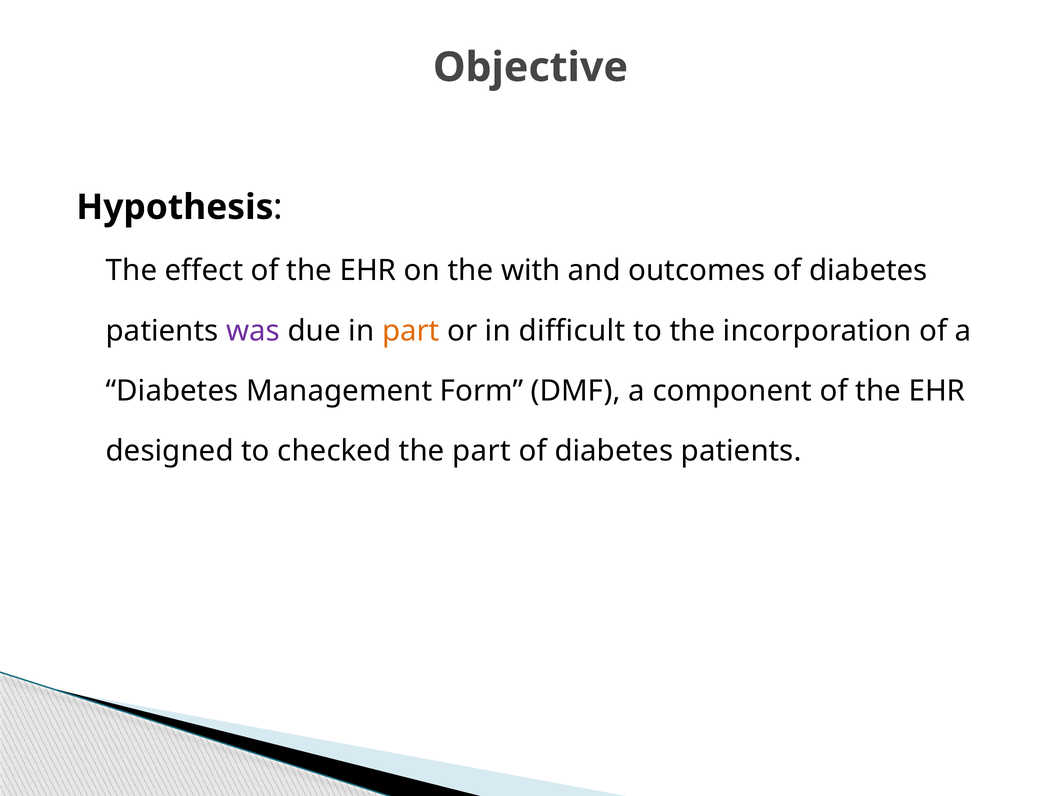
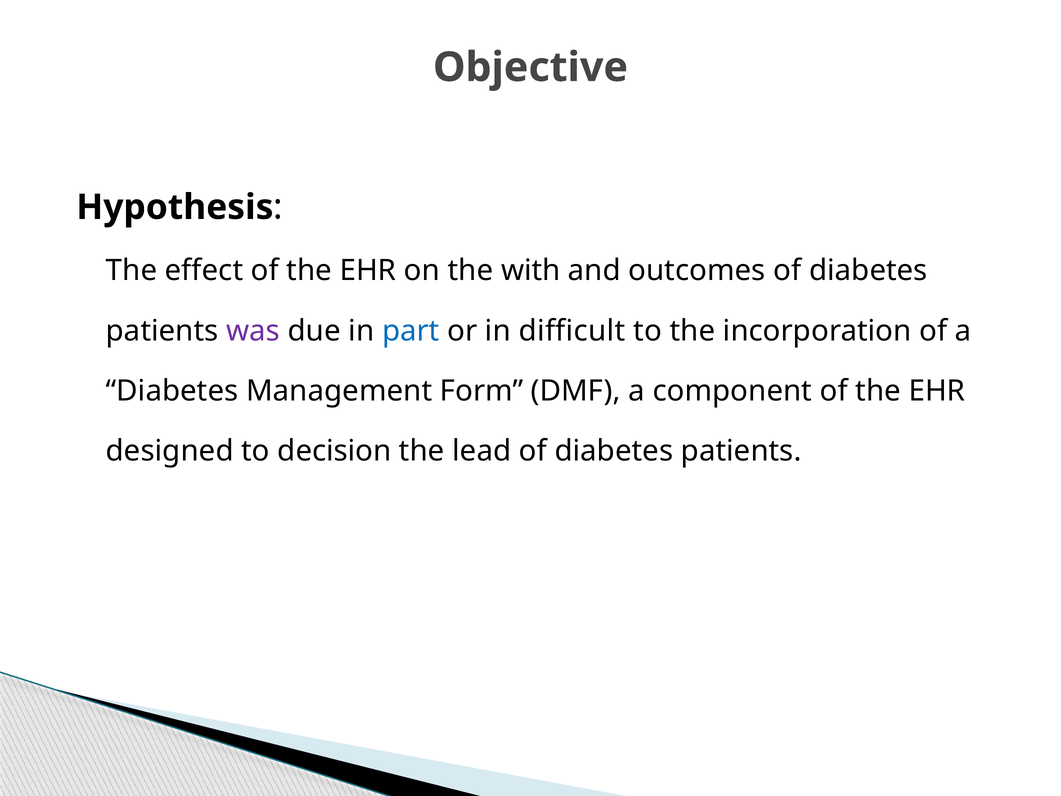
part colour: orange -> blue (411, 331)
checked: checked -> decision (334, 451)
the part: part -> lead (482, 451)
